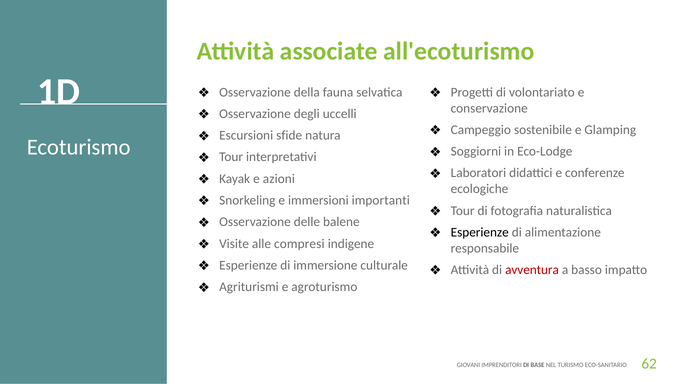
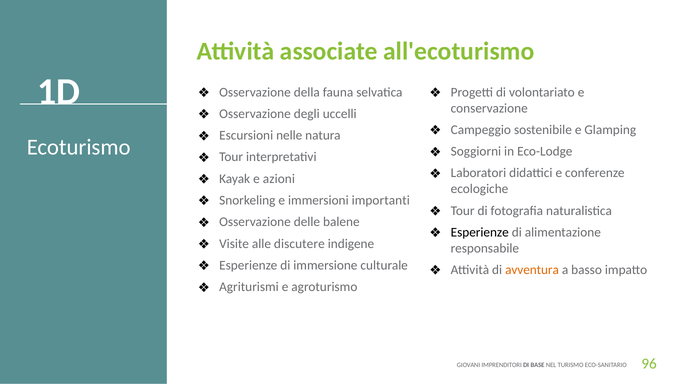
sfide: sfide -> nelle (289, 135)
compresi: compresi -> discutere (299, 243)
avventura colour: red -> orange (532, 270)
62: 62 -> 96 (649, 364)
